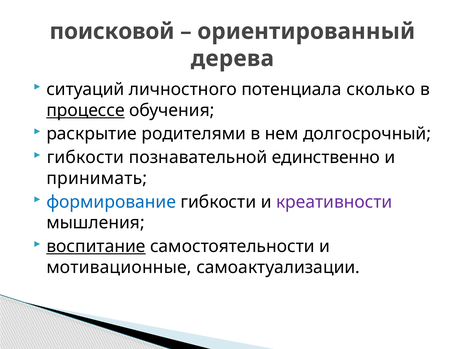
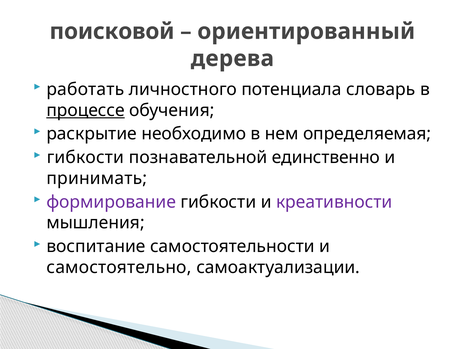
ситуаций: ситуаций -> работать (85, 89)
сколько: сколько -> словарь (381, 89)
родителями: родителями -> необходимо (194, 134)
долгосрочный: долгосрочный -> определяемая (367, 134)
формирование colour: blue -> purple (111, 202)
воспитание underline: present -> none (96, 246)
мотивационные: мотивационные -> самостоятельно (119, 267)
